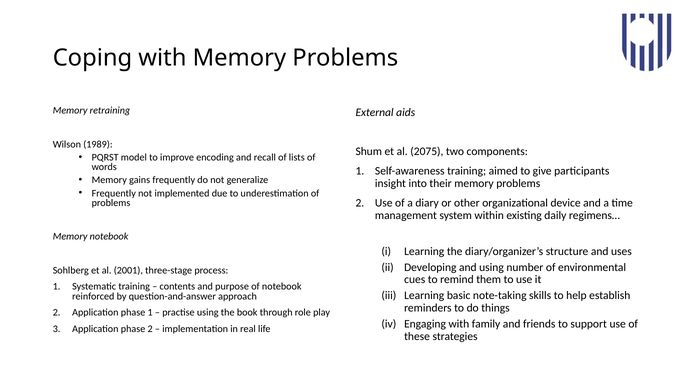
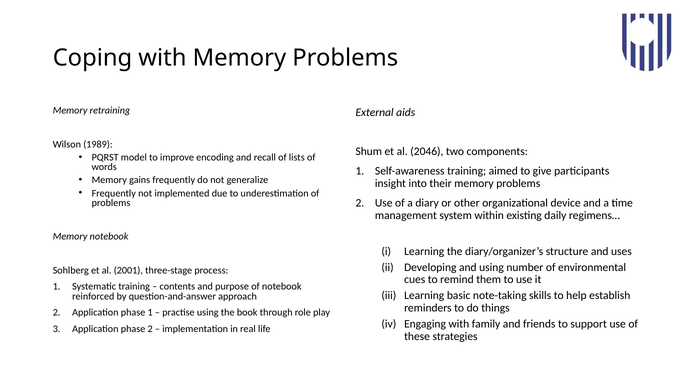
2075: 2075 -> 2046 (427, 152)
